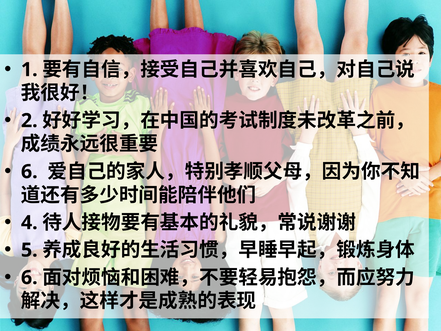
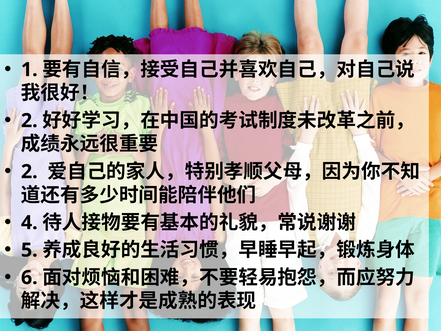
6: 6 -> 2 (29, 172)
